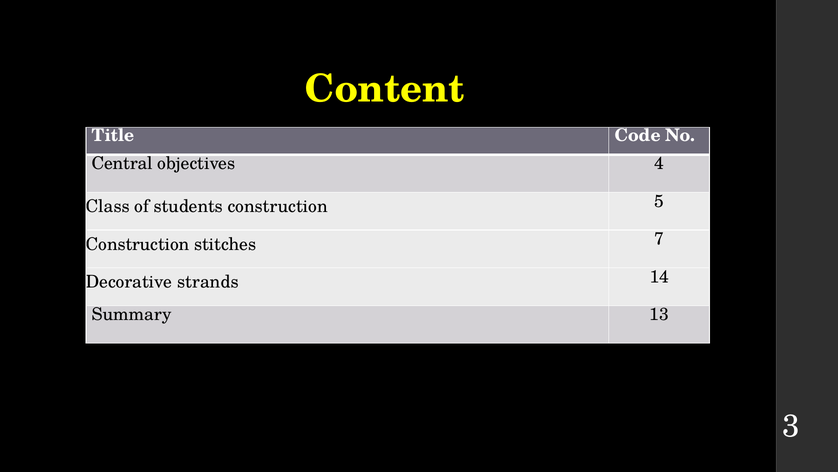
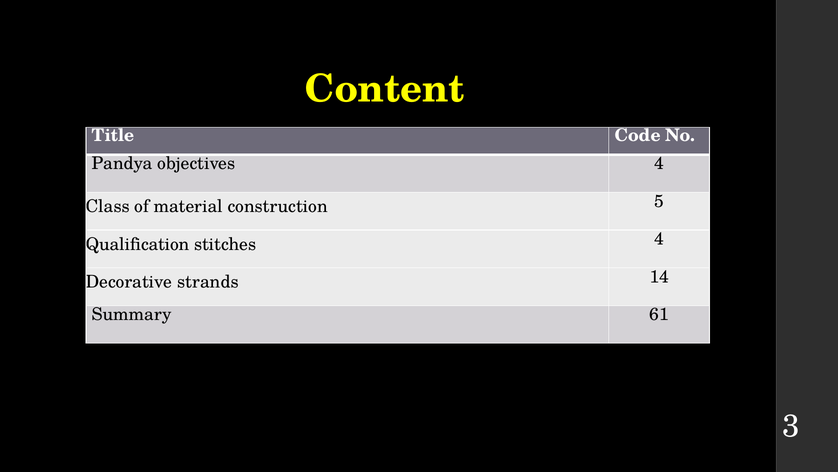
Central: Central -> Pandya (122, 163)
students: students -> material (188, 206)
Construction: Construction -> Qualification (138, 244)
stitches 7: 7 -> 4 (659, 239)
13: 13 -> 61 (659, 314)
